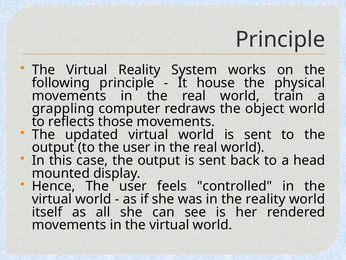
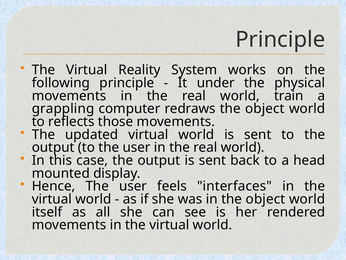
house: house -> under (216, 83)
controlled: controlled -> interfaces (235, 186)
in the reality: reality -> object (265, 199)
